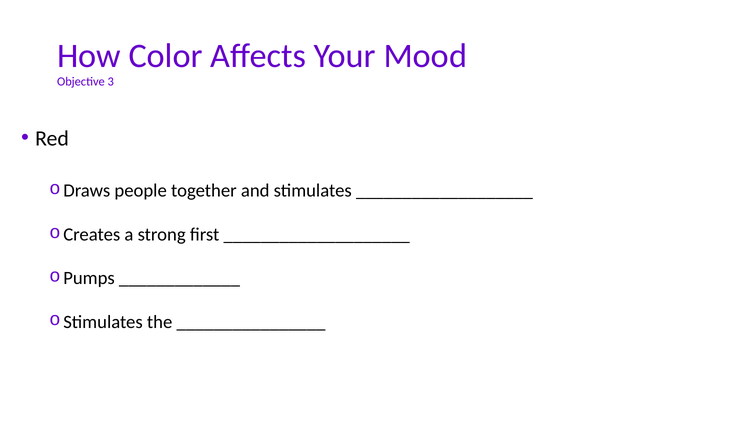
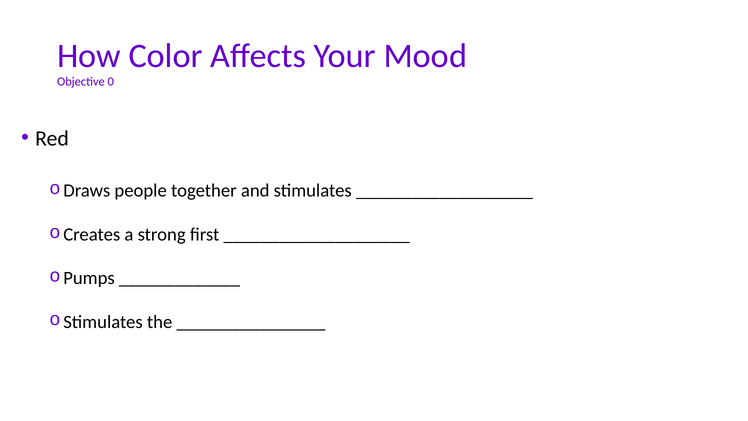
3: 3 -> 0 (111, 82)
